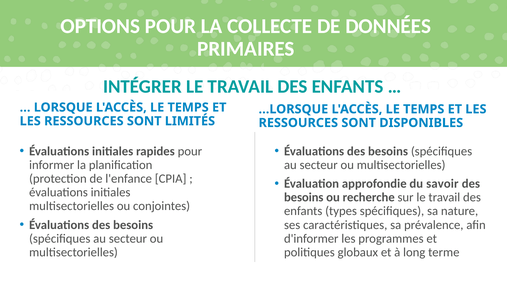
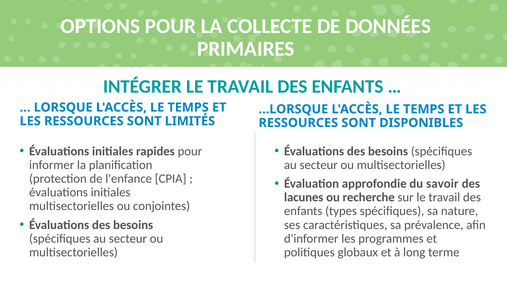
besoins: besoins -> lacunes (304, 198)
